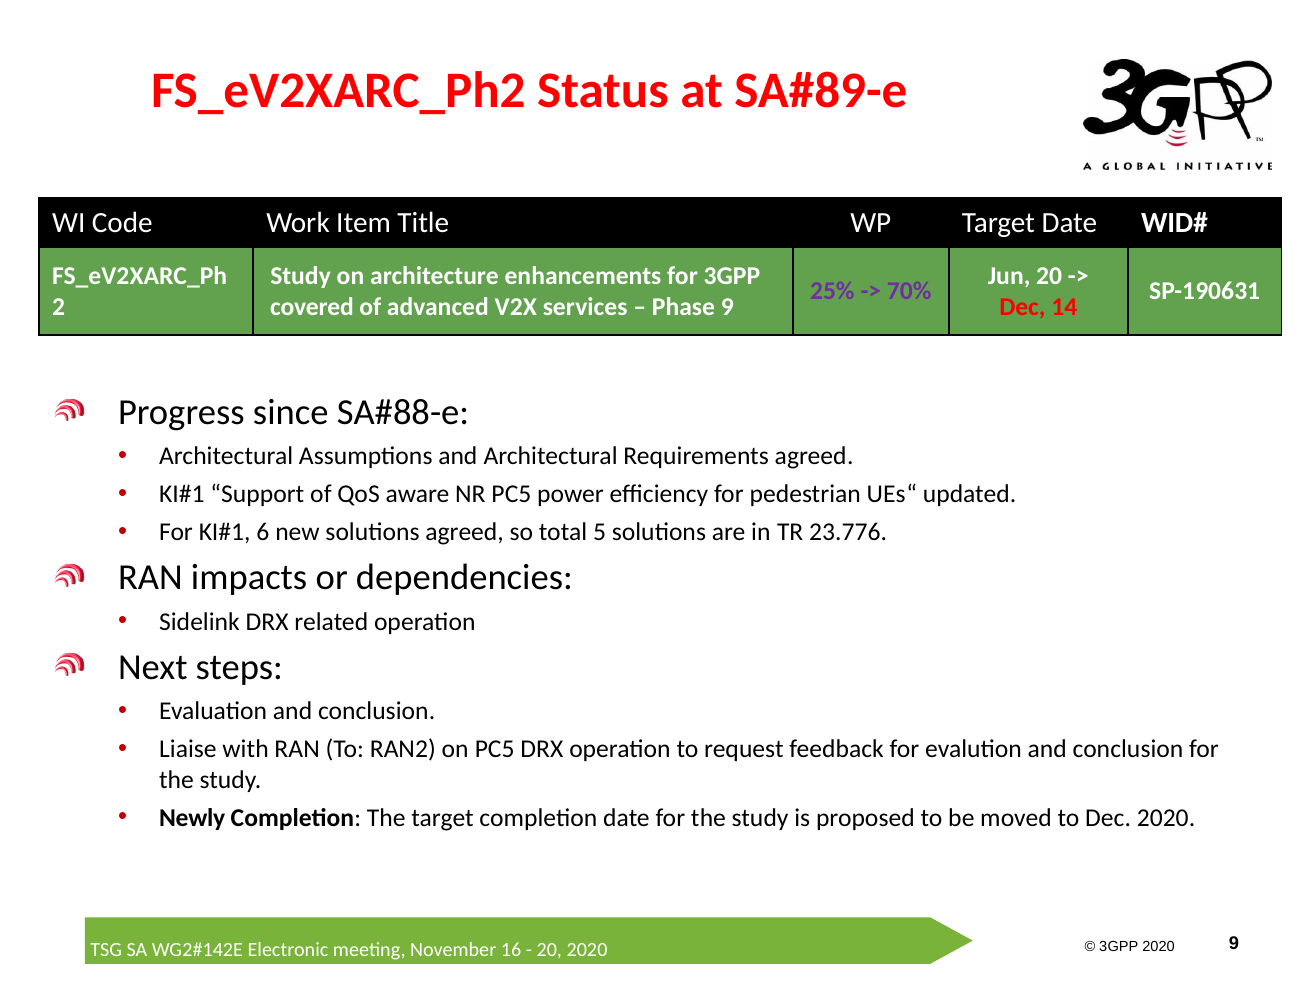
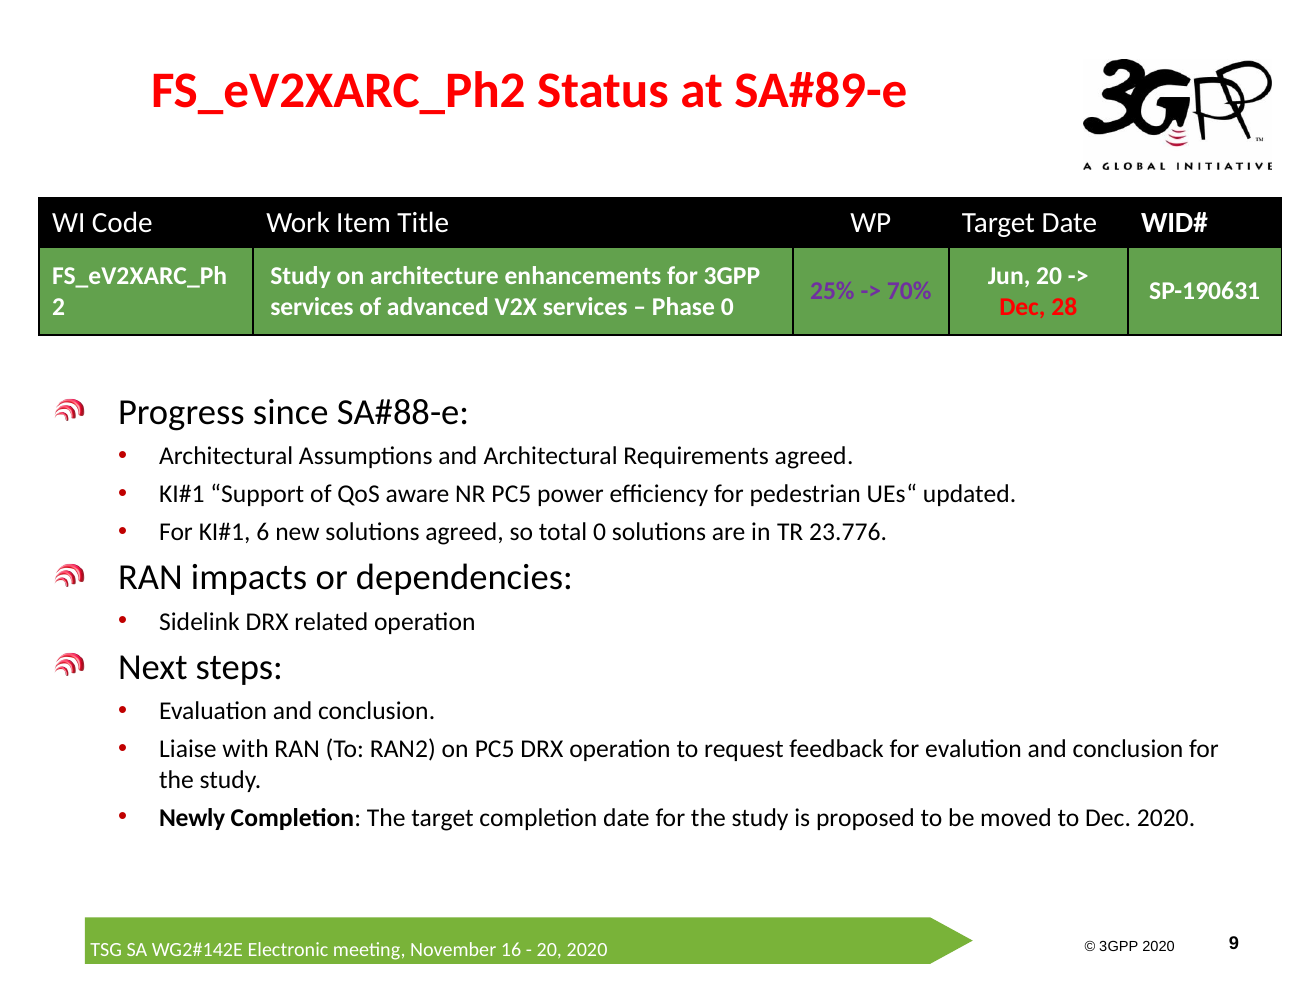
covered: covered -> services (312, 307)
Phase 9: 9 -> 0 (727, 307)
14: 14 -> 28 (1064, 307)
total 5: 5 -> 0 (600, 533)
